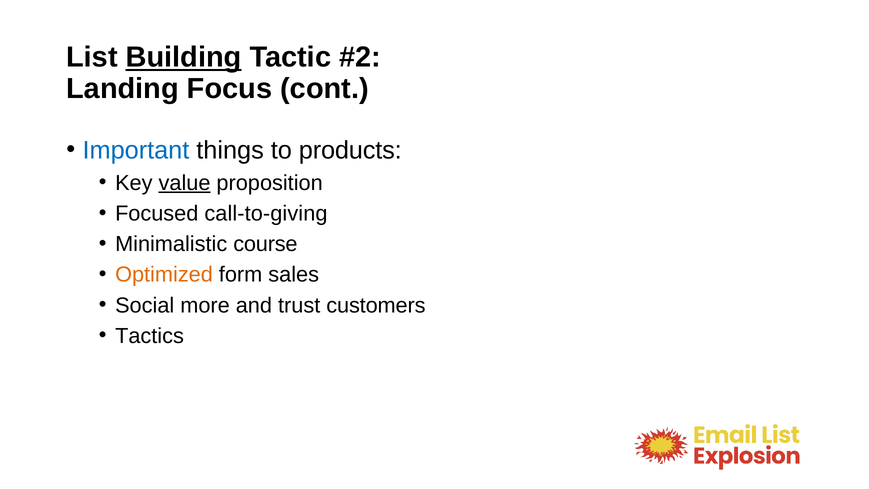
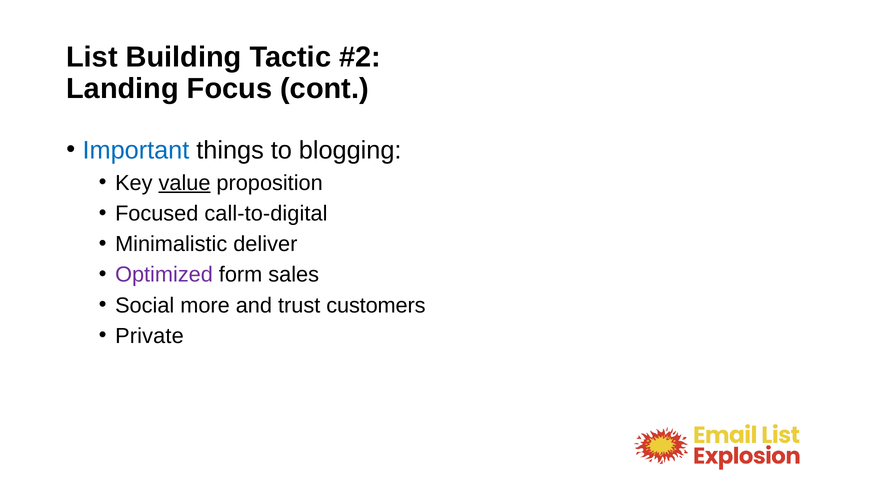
Building underline: present -> none (184, 57)
products: products -> blogging (350, 150)
call-to-giving: call-to-giving -> call-to-digital (266, 213)
course: course -> deliver (265, 244)
Optimized colour: orange -> purple (164, 275)
Tactics: Tactics -> Private (149, 336)
